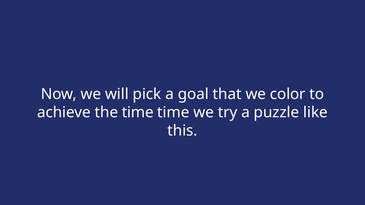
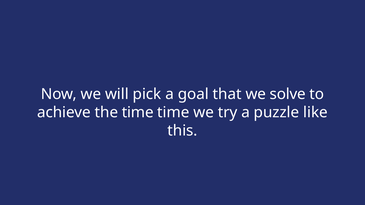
color: color -> solve (288, 94)
